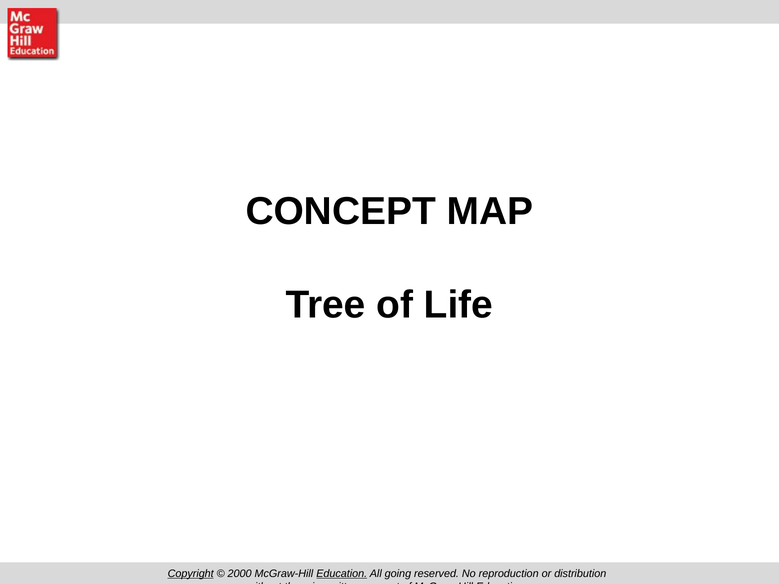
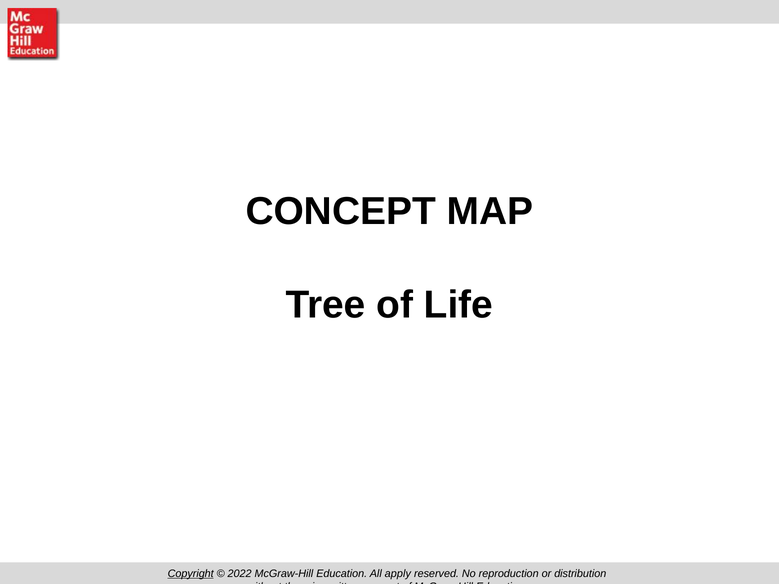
2000: 2000 -> 2022 (240, 574)
Education underline: present -> none (342, 574)
going: going -> apply (398, 574)
